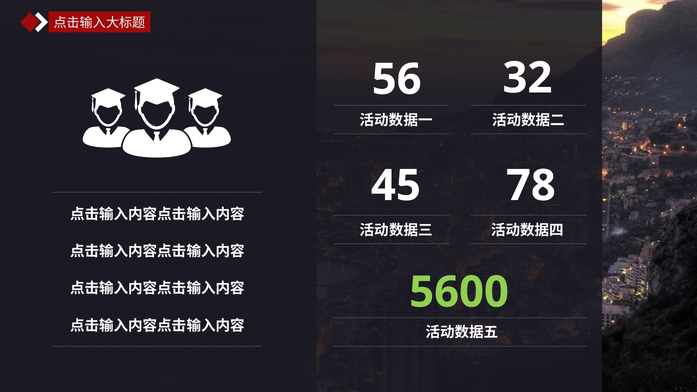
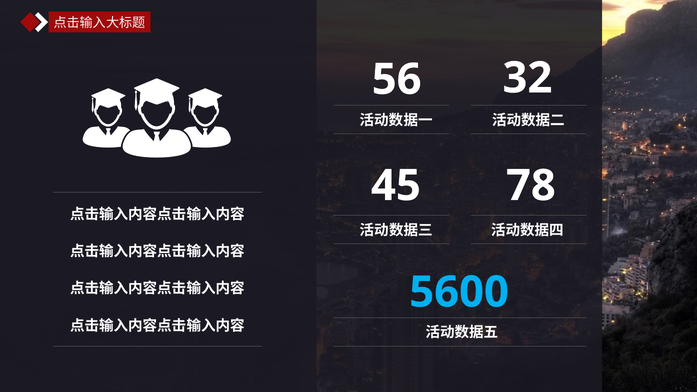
5600 colour: light green -> light blue (459, 292)
